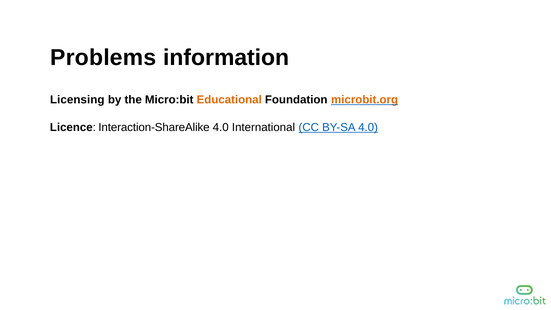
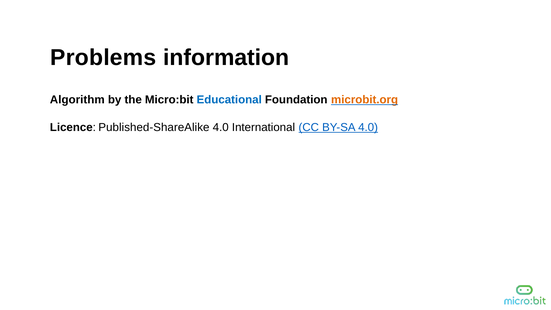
Licensing: Licensing -> Algorithm (77, 100)
Educational colour: orange -> blue (229, 100)
Interaction-ShareAlike: Interaction-ShareAlike -> Published-ShareAlike (154, 127)
